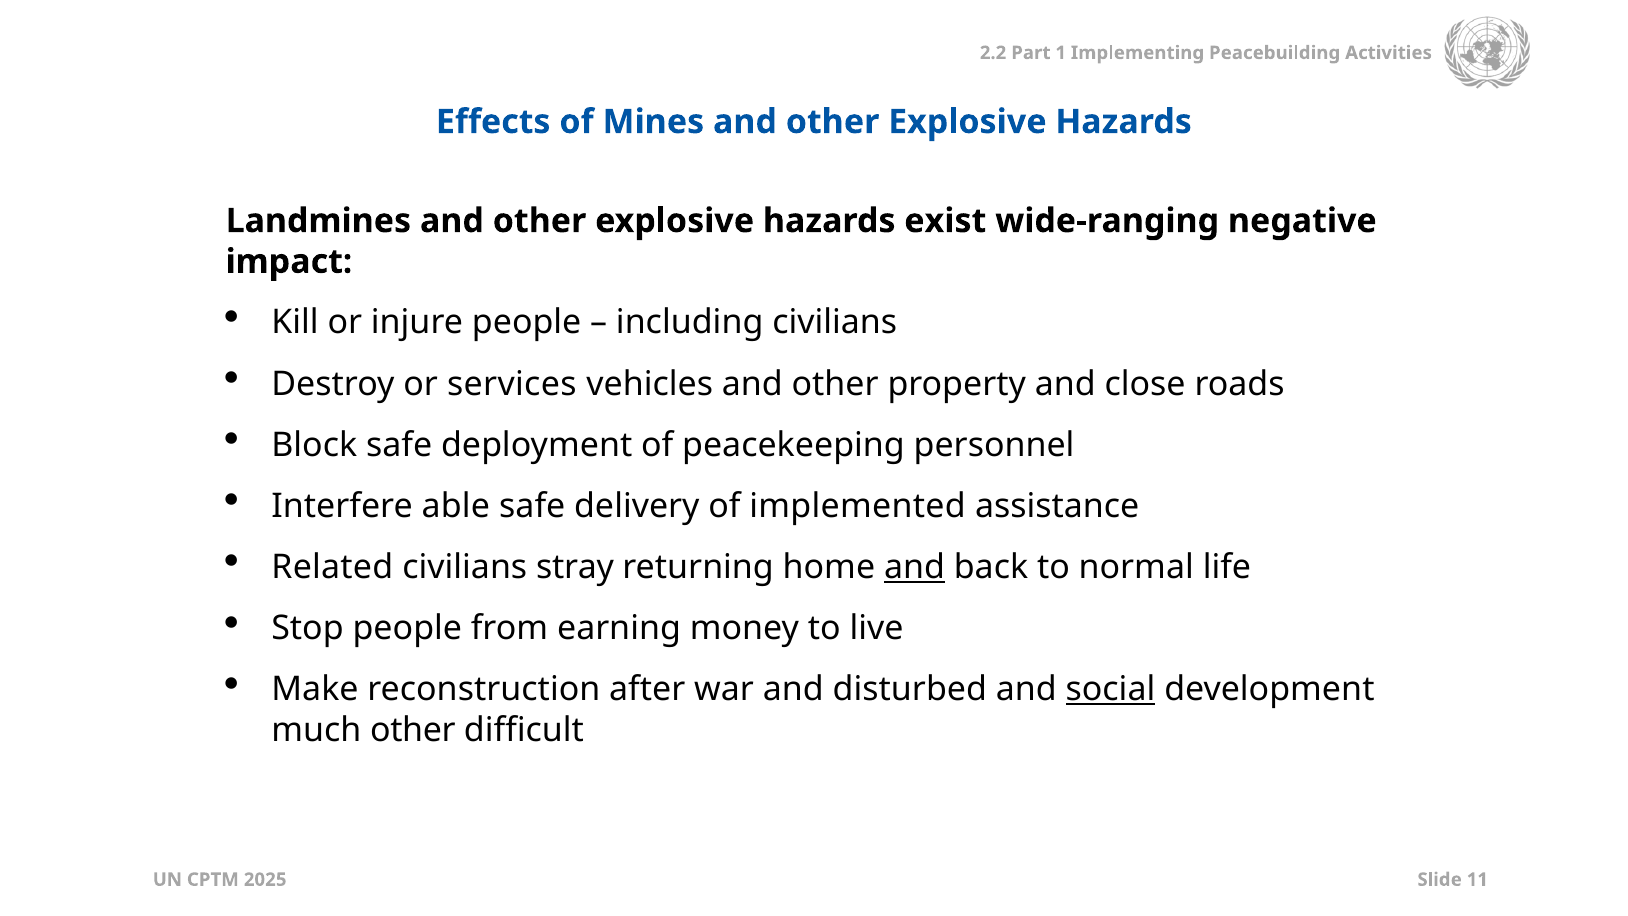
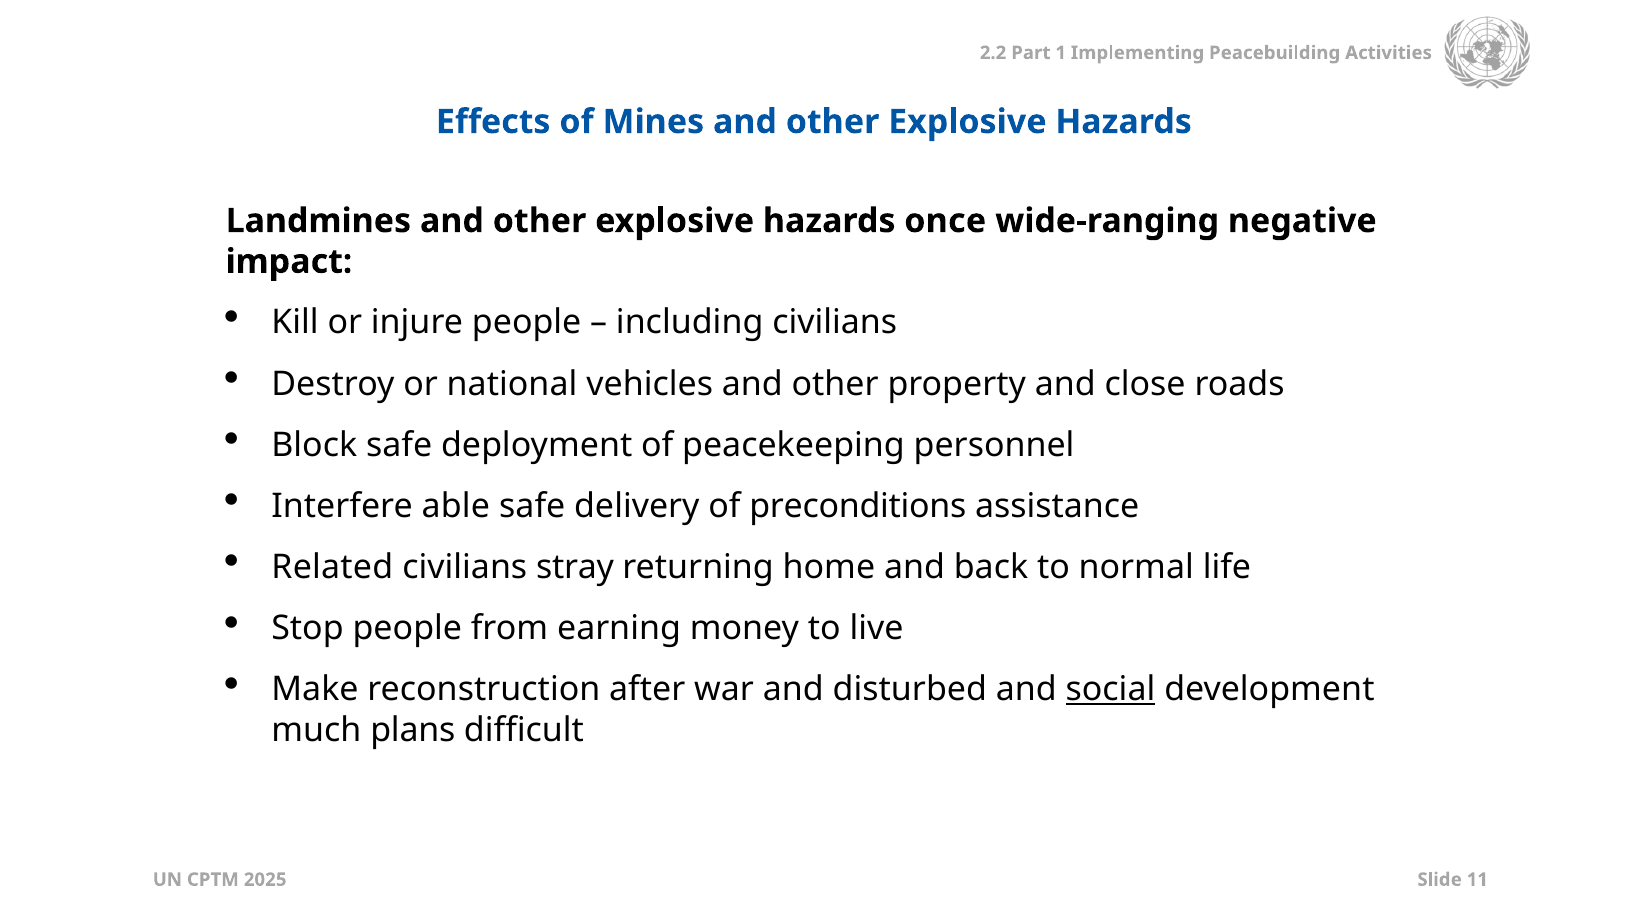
exist: exist -> once (945, 221)
services: services -> national (512, 384)
implemented: implemented -> preconditions (858, 506)
and underline: present -> none (914, 567)
much other: other -> plans (413, 730)
